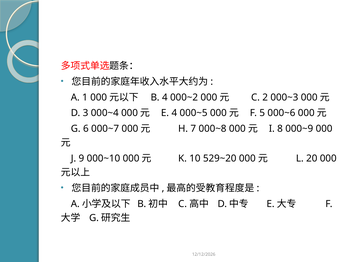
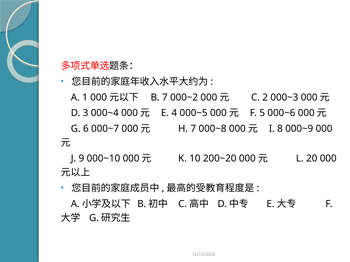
B 4: 4 -> 7 (165, 97)
529~20: 529~20 -> 200~20 (220, 159)
